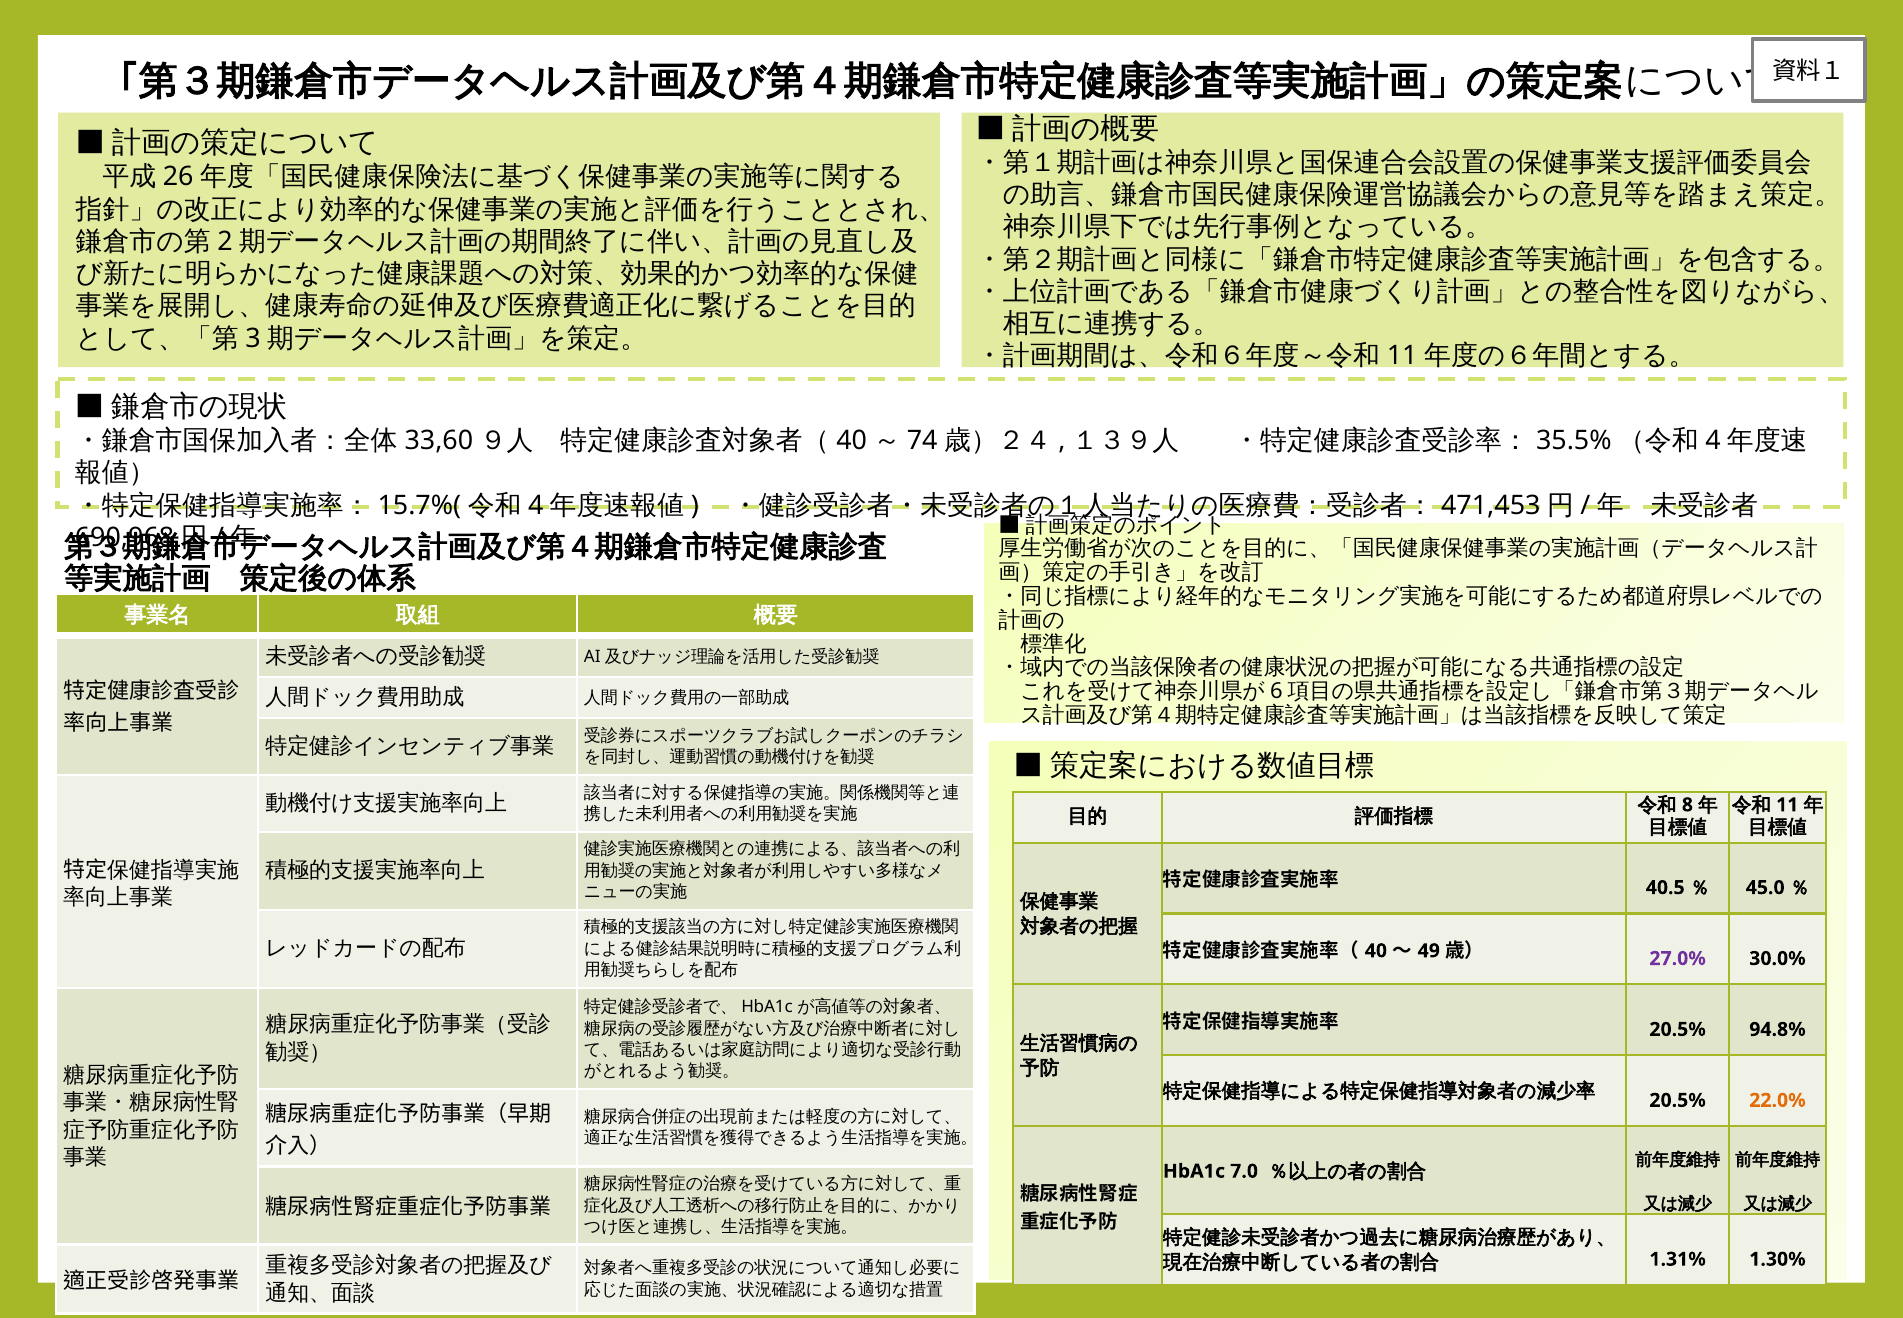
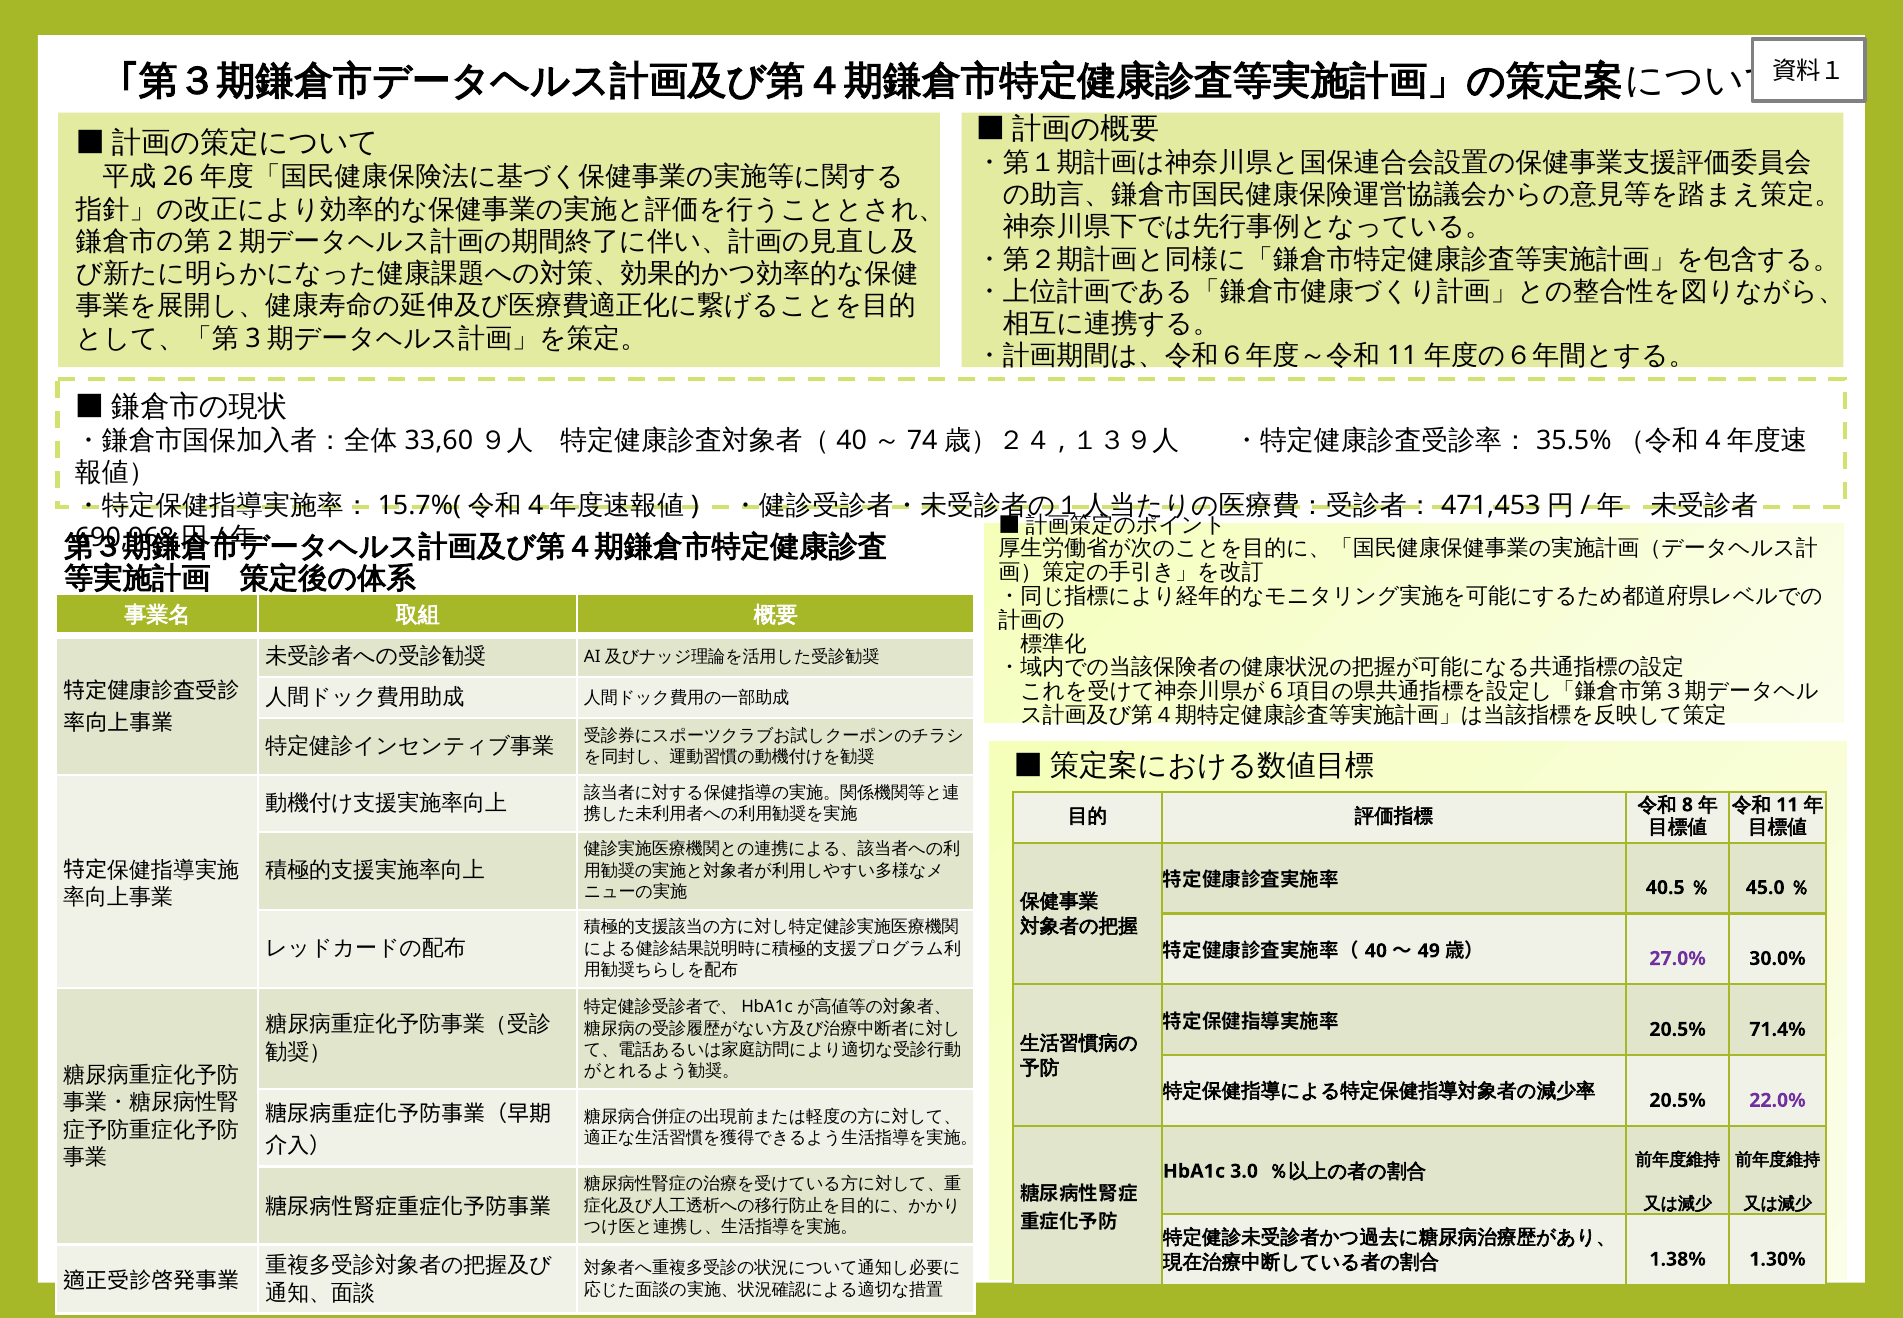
94.8%: 94.8% -> 71.4% (1777, 1029)
22.0% colour: orange -> purple (1777, 1100)
7.0: 7.0 -> 3.0 (1244, 1171)
1.31%: 1.31% -> 1.38% (1678, 1259)
